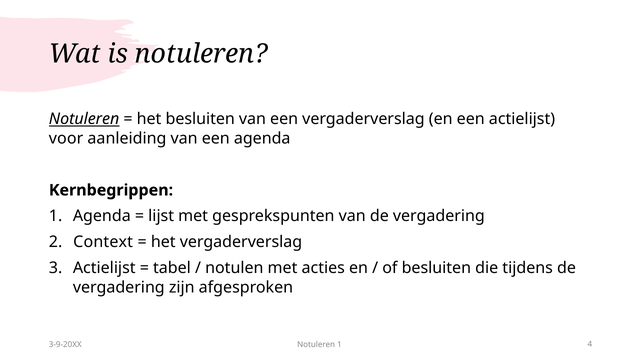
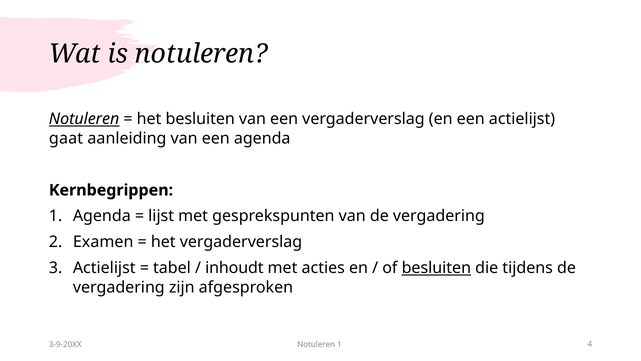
voor: voor -> gaat (66, 138)
Context: Context -> Examen (103, 242)
notulen: notulen -> inhoudt (234, 268)
besluiten underline: none -> present (436, 268)
